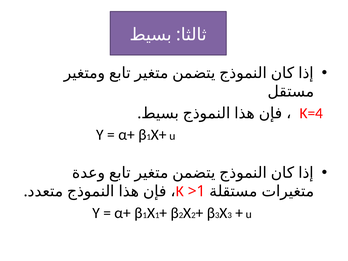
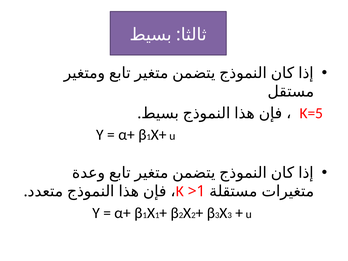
K=4: K=4 -> K=5 (311, 113)
